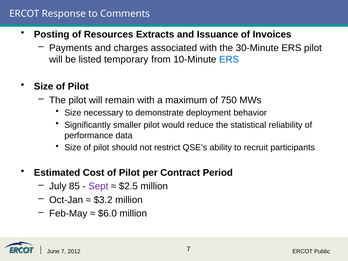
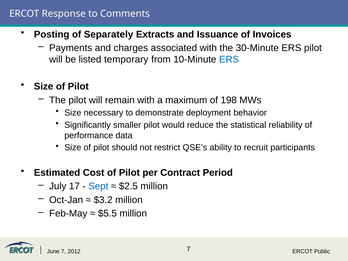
Resources: Resources -> Separately (109, 34)
750: 750 -> 198 (229, 100)
85: 85 -> 17 (74, 186)
Sept colour: purple -> blue (98, 186)
$6.0: $6.0 -> $5.5 (107, 213)
